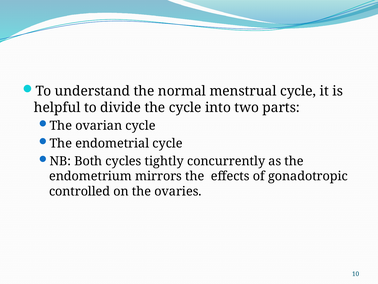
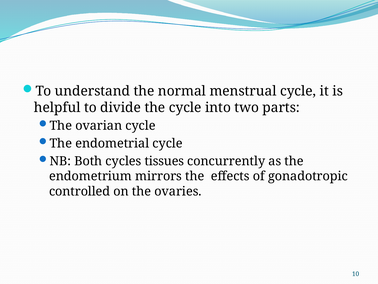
tightly: tightly -> tissues (164, 161)
